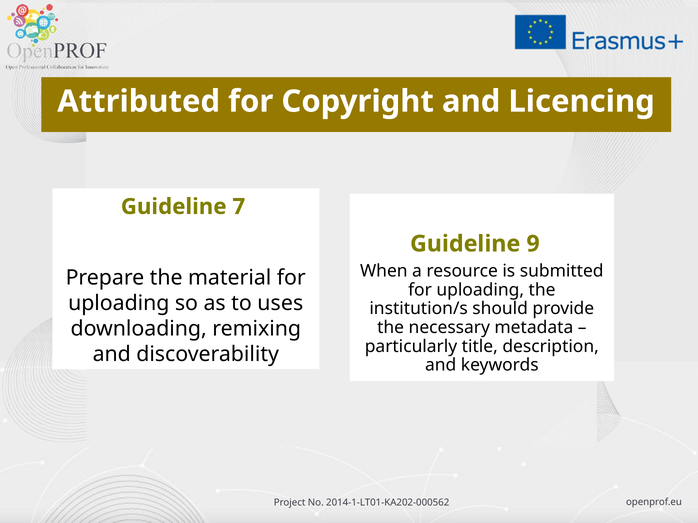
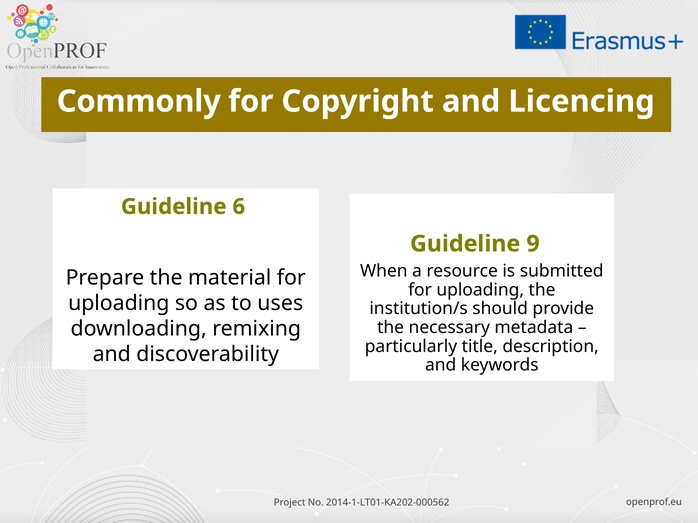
Attributed: Attributed -> Commonly (139, 102)
7: 7 -> 6 (239, 207)
